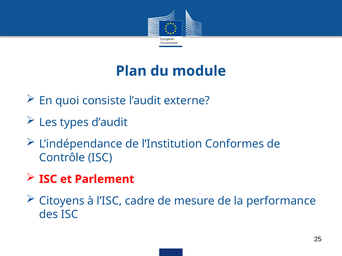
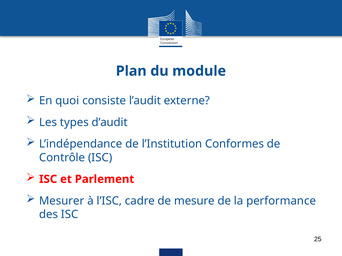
Citoyens: Citoyens -> Mesurer (62, 201)
